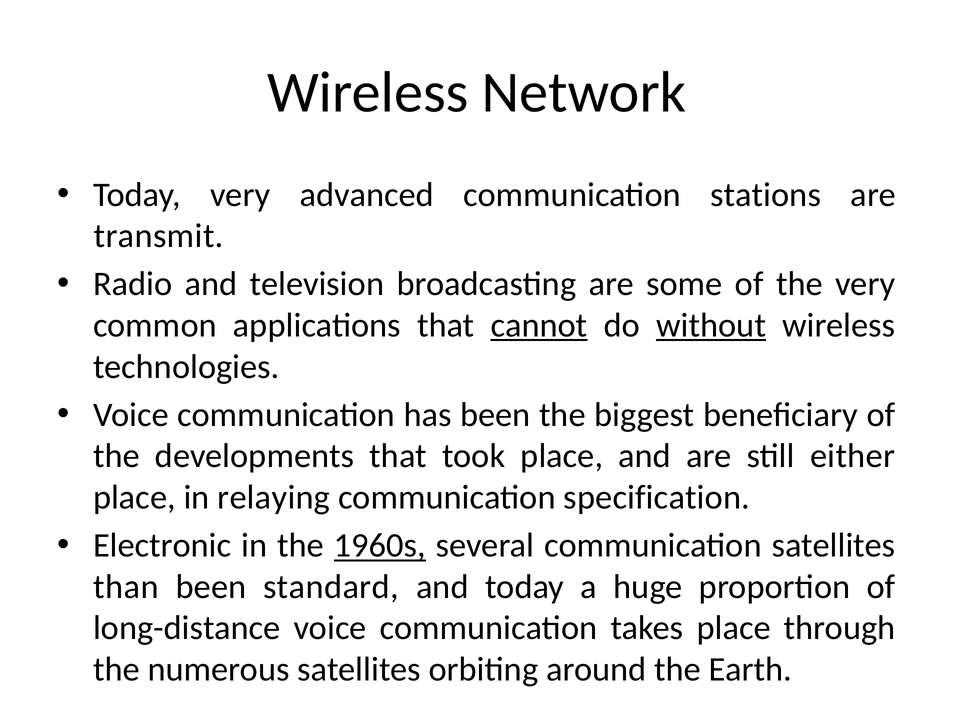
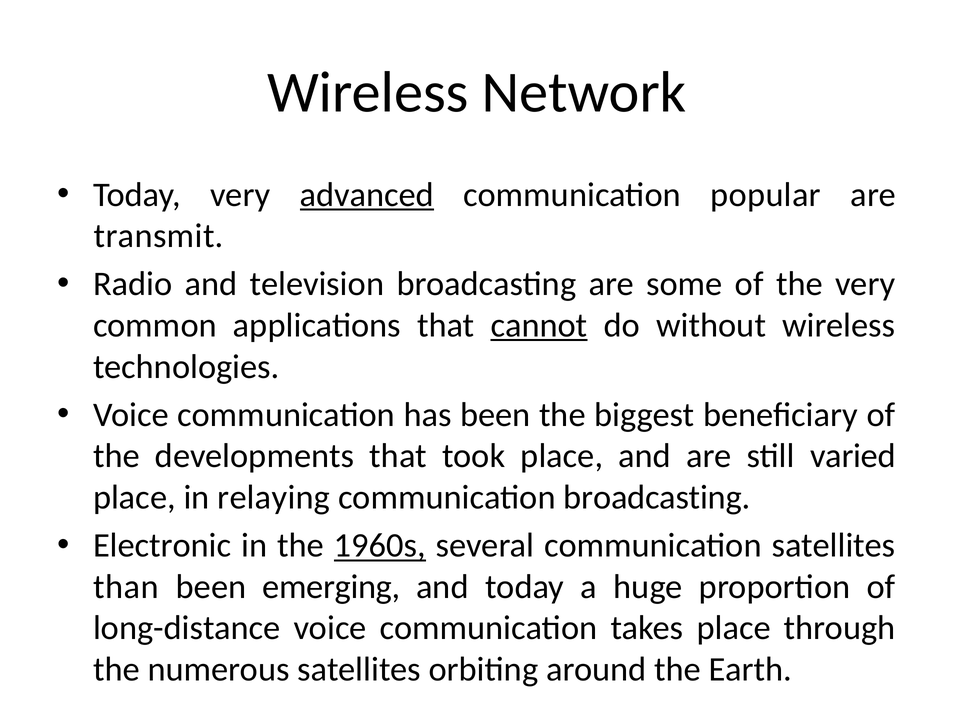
advanced underline: none -> present (367, 195)
stations: stations -> popular (766, 195)
without underline: present -> none (711, 326)
either: either -> varied (853, 456)
communication specification: specification -> broadcasting (657, 498)
standard: standard -> emerging (331, 587)
